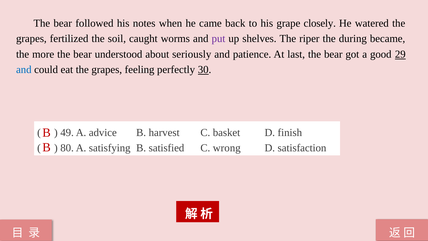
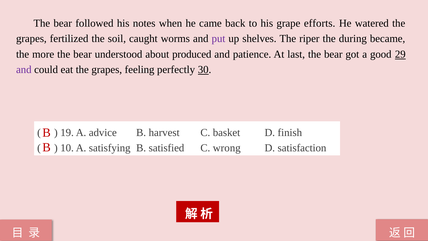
closely: closely -> efforts (320, 23)
seriously: seriously -> produced (192, 54)
and colour: blue -> purple (24, 69)
49: 49 -> 19 (67, 133)
80: 80 -> 10 (67, 148)
